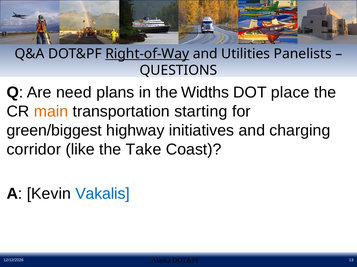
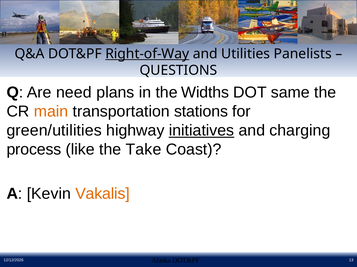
place: place -> same (290, 93)
starting: starting -> stations (201, 112)
green/biggest: green/biggest -> green/utilities (54, 131)
initiatives underline: none -> present (202, 131)
corridor: corridor -> process (34, 150)
Vakalis colour: blue -> orange (103, 194)
